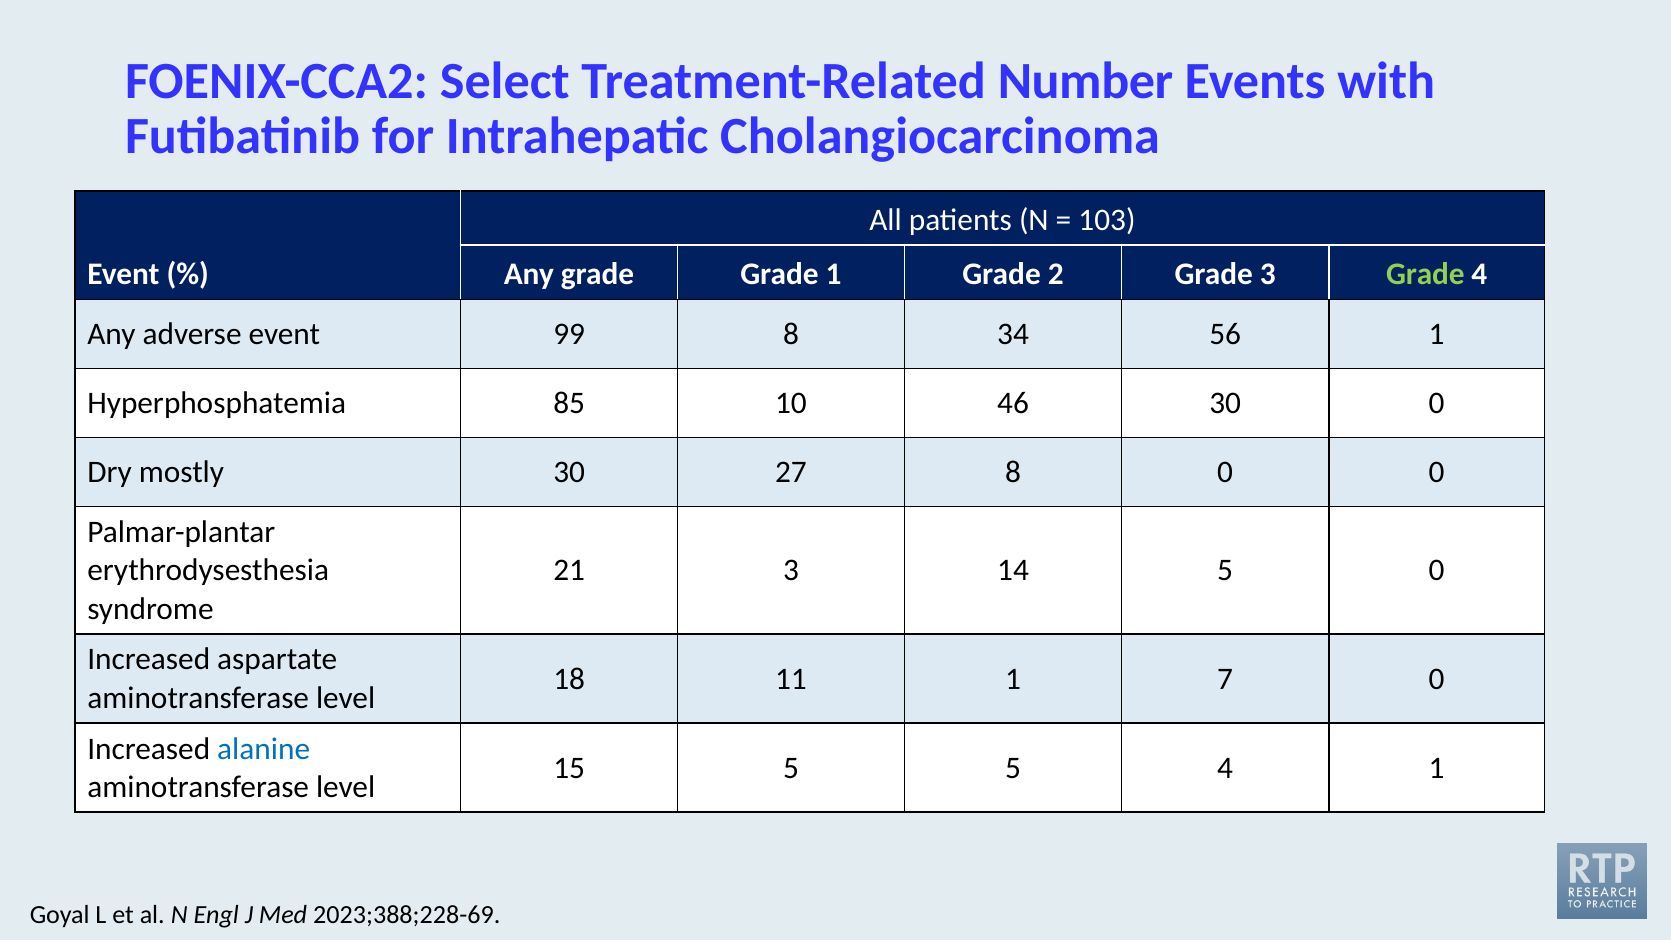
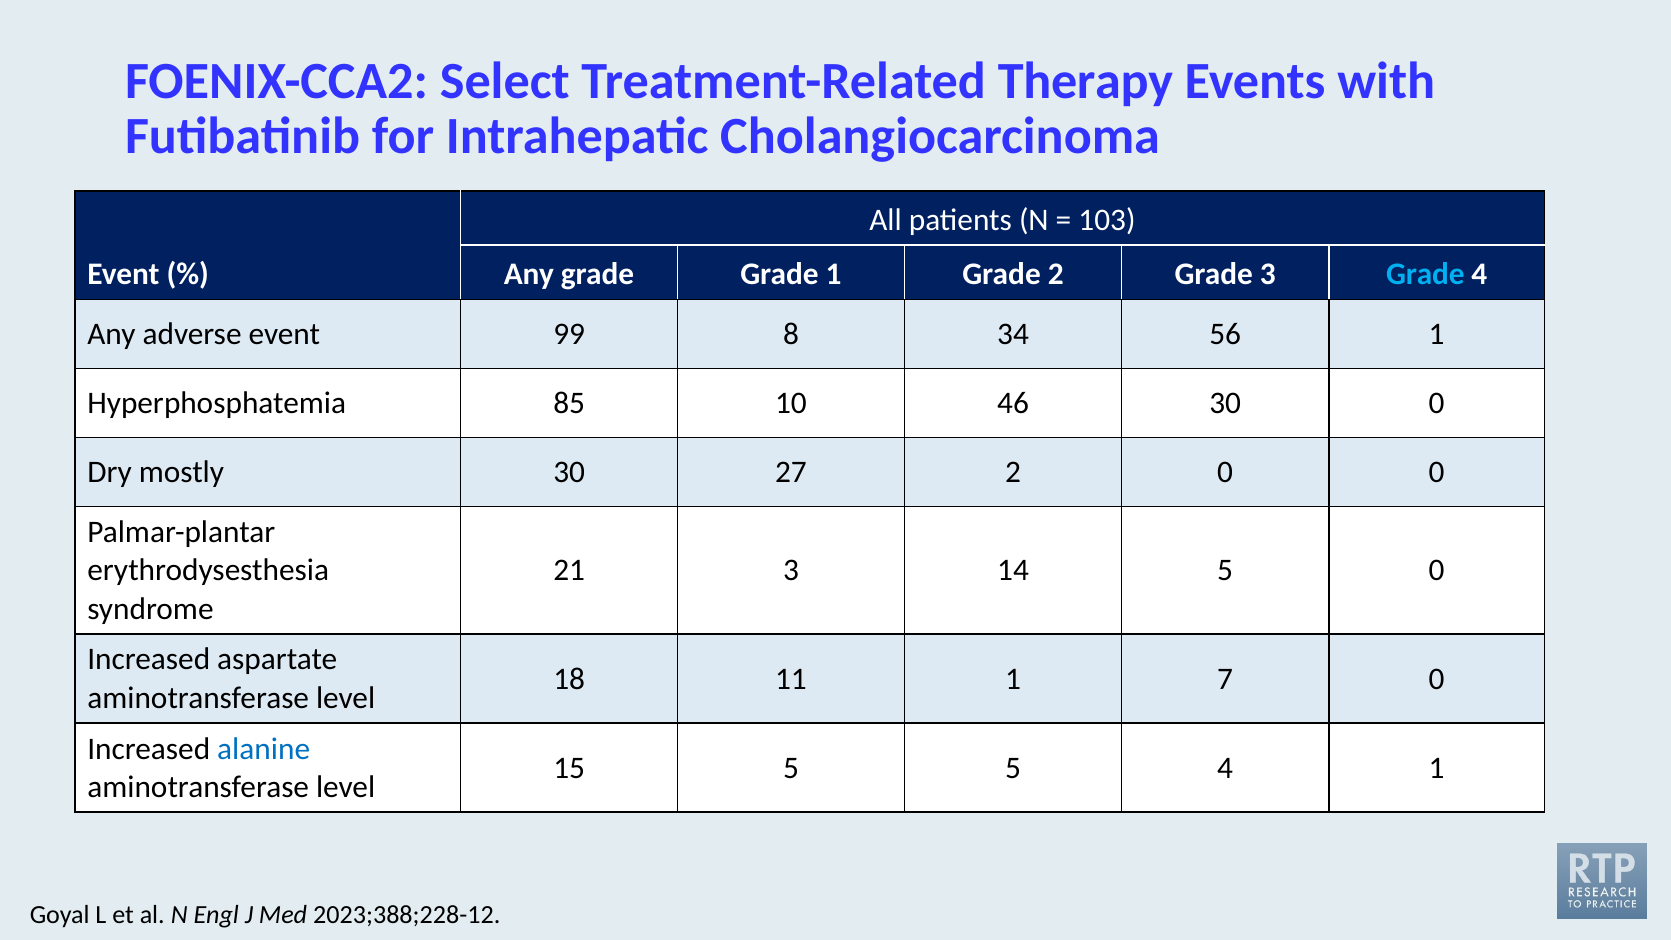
Number: Number -> Therapy (1085, 81)
Grade colour: light green -> light blue (1425, 275)
27 8: 8 -> 2 (1013, 472)
2023;388;228-69: 2023;388;228-69 -> 2023;388;228-12 (407, 915)
